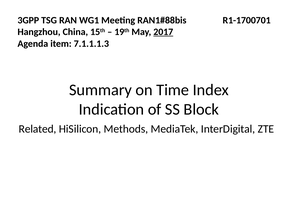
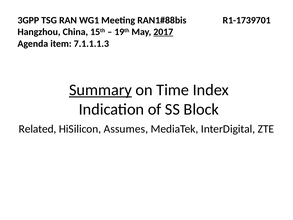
R1-1700701: R1-1700701 -> R1-1739701 (247, 20)
Summary underline: none -> present (100, 90)
Methods: Methods -> Assumes (126, 129)
